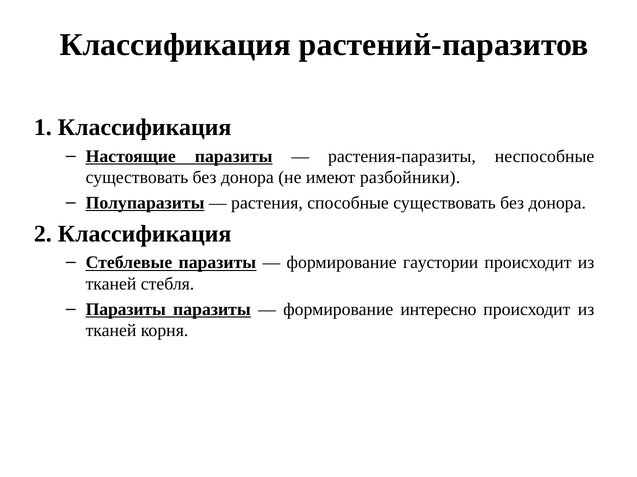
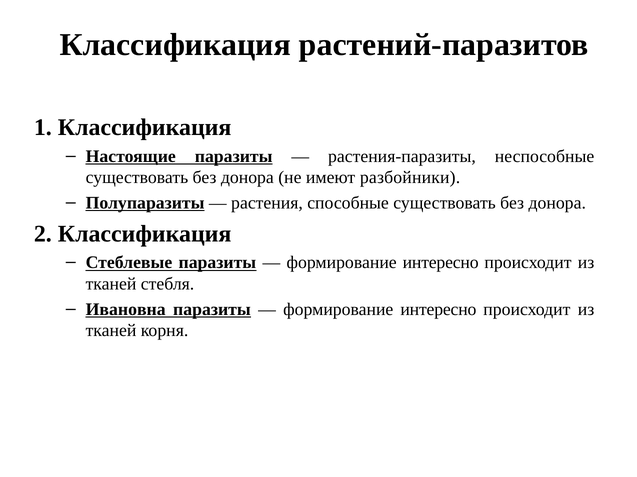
гаустории: гаустории -> интересно (441, 263)
Паразиты: Паразиты -> Ивановна (126, 310)
